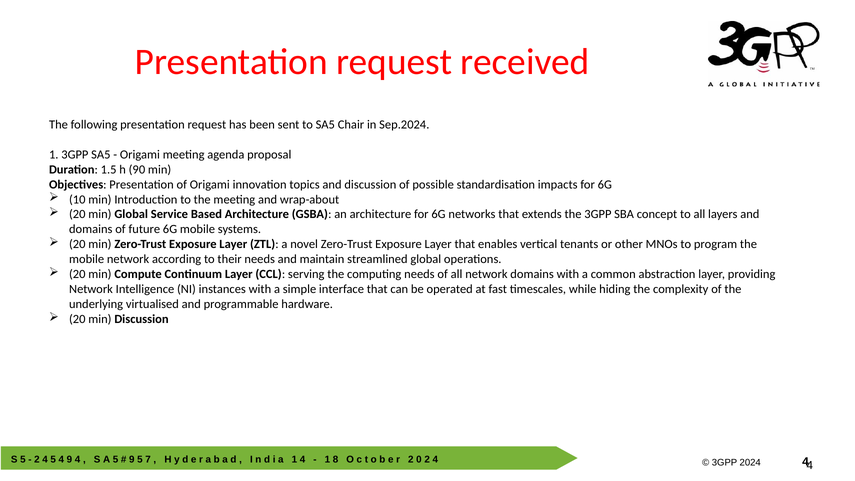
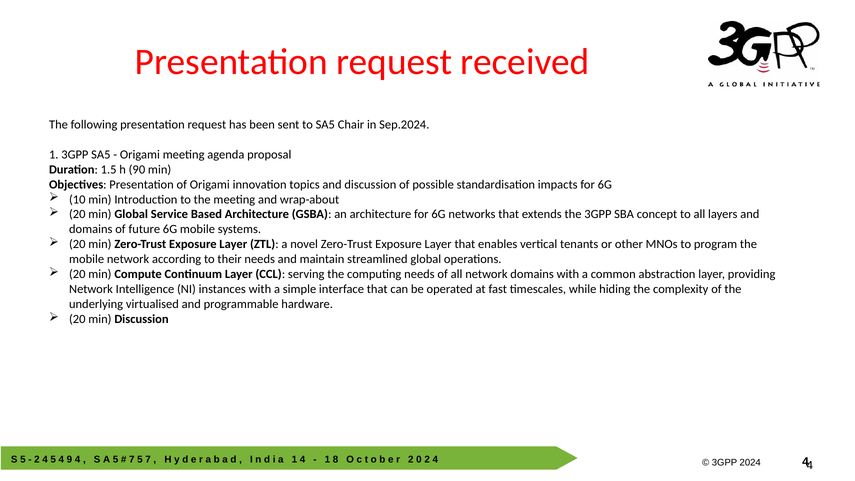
9: 9 -> 7 (132, 459)
